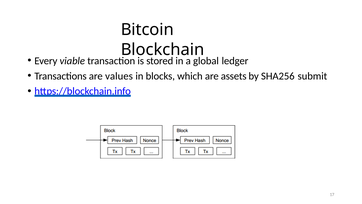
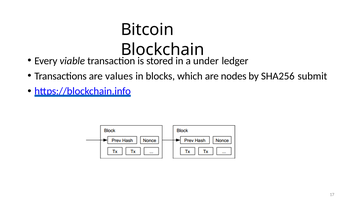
global: global -> under (206, 61)
assets: assets -> nodes (234, 76)
